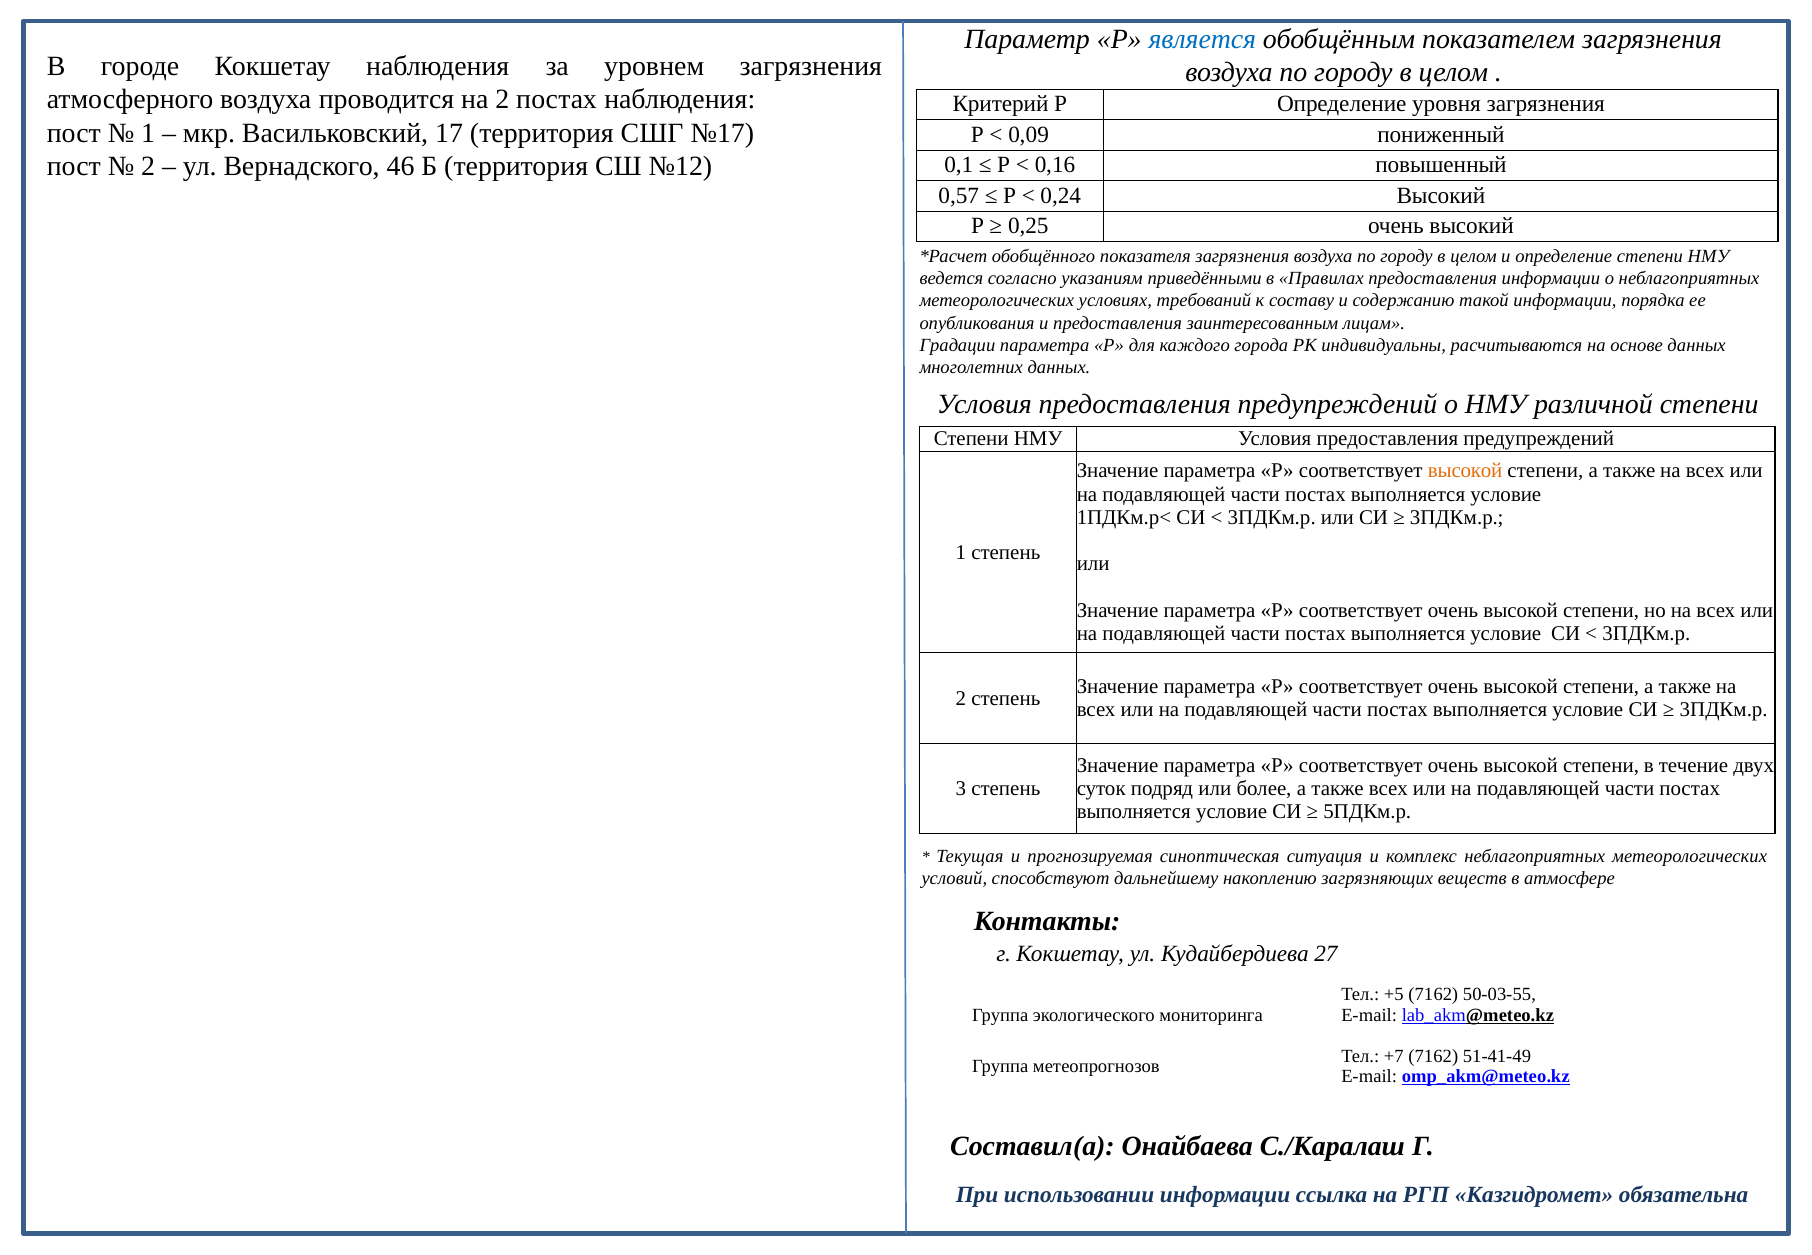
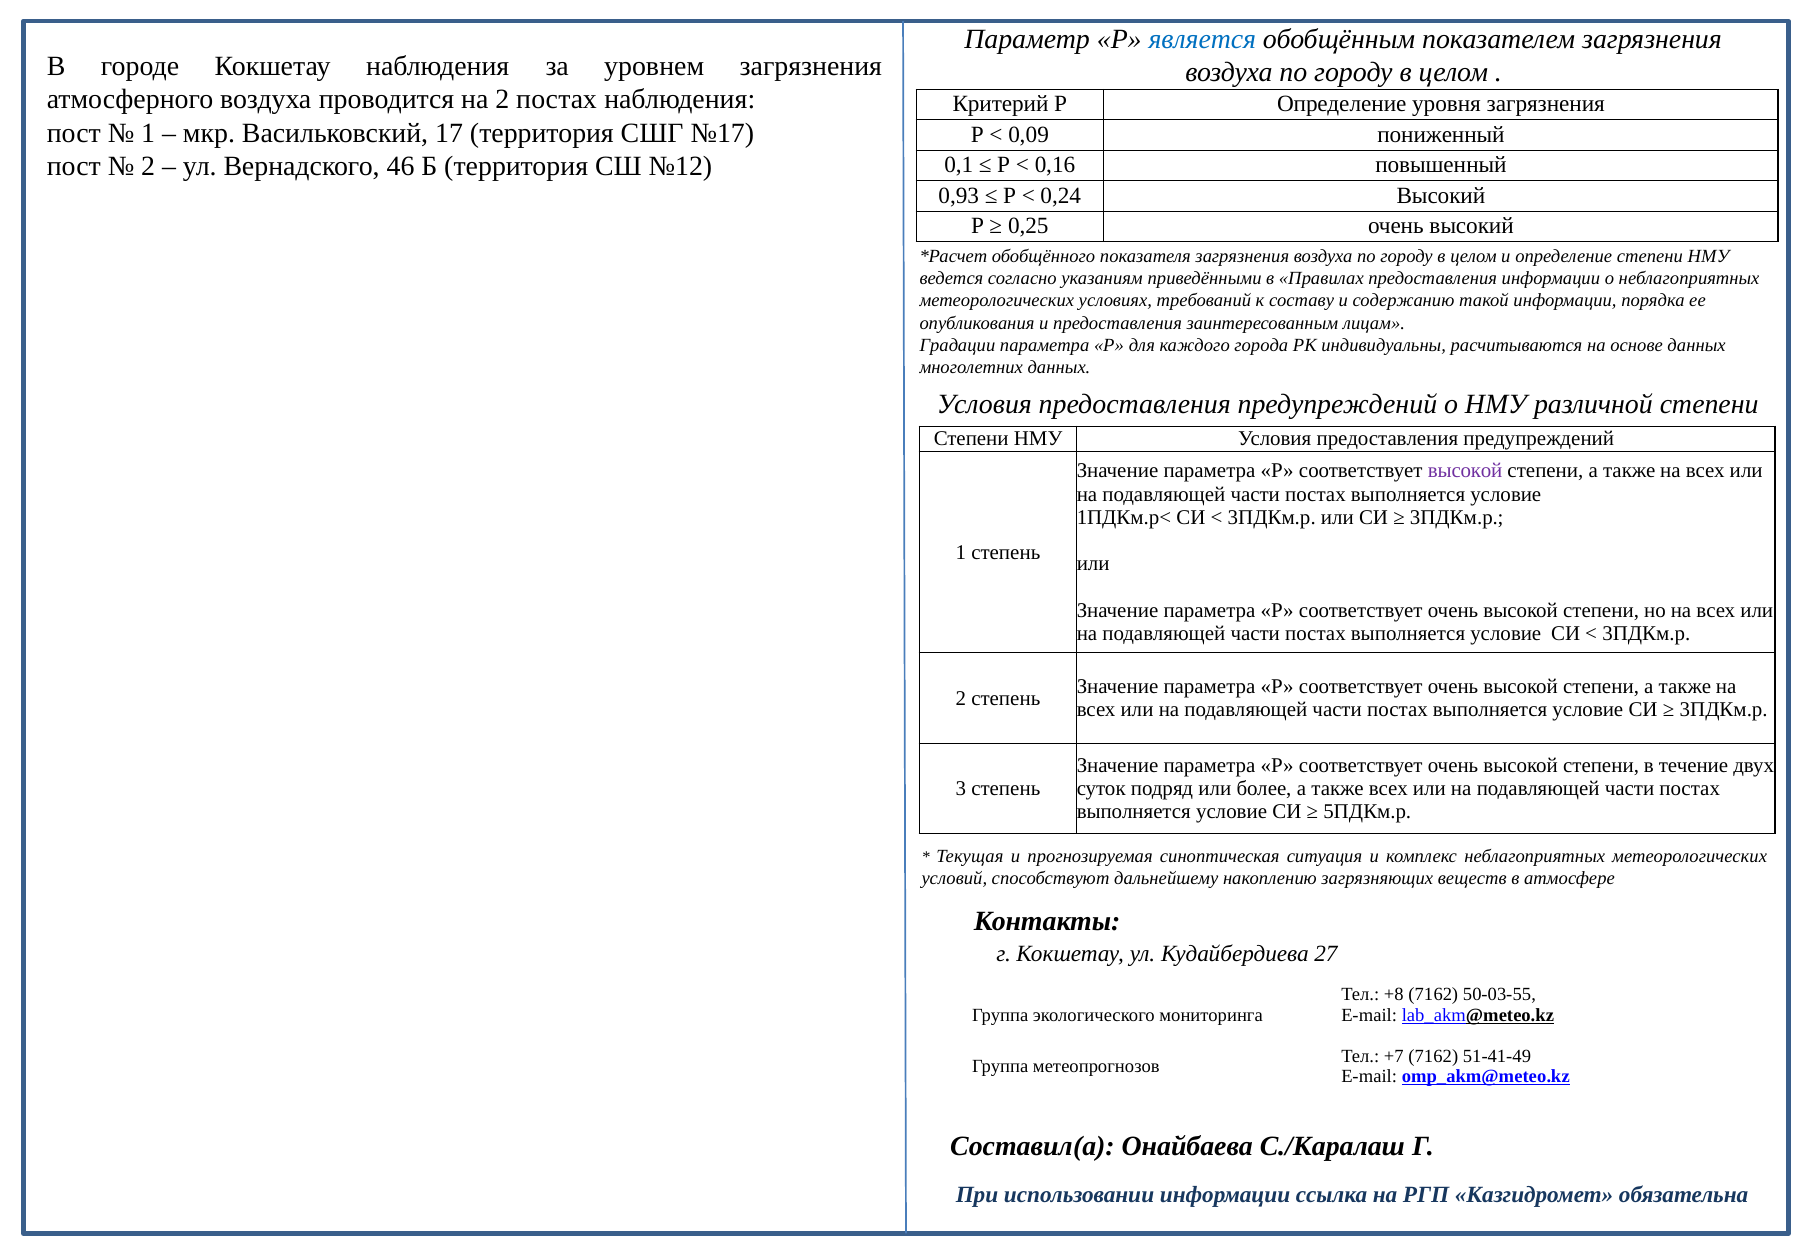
0,57: 0,57 -> 0,93 (959, 195)
высокой colour: orange -> purple (1465, 471)
+5: +5 -> +8 (1394, 994)
